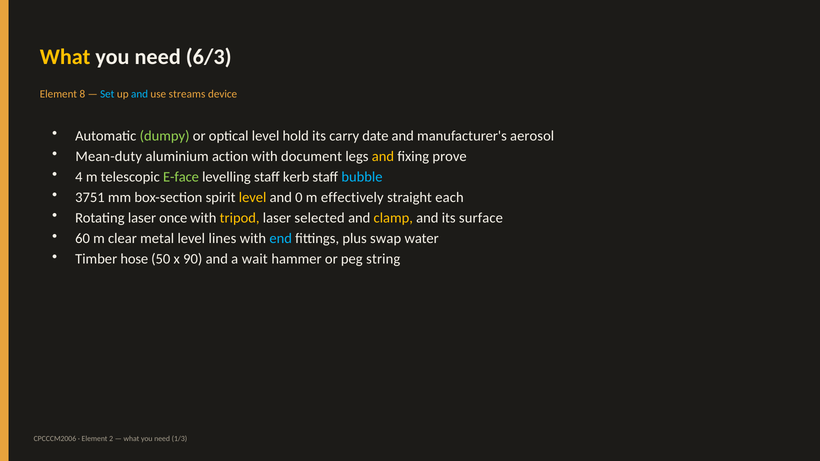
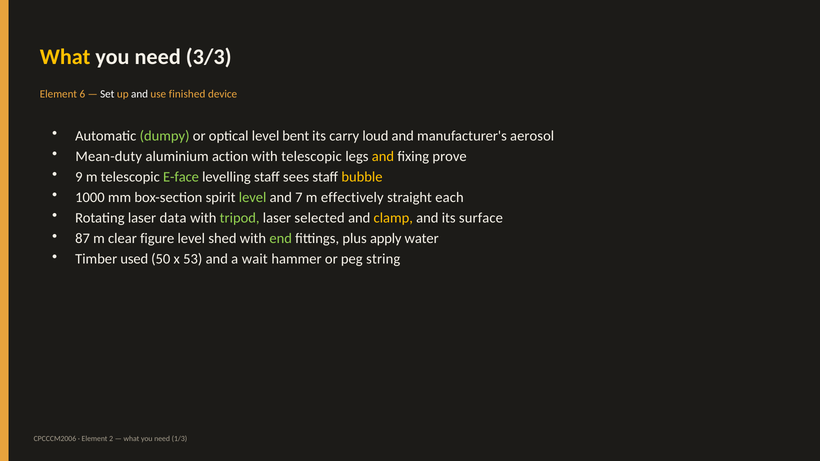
6/3: 6/3 -> 3/3 (209, 57)
8: 8 -> 6 (82, 94)
Set colour: light blue -> white (107, 94)
and colour: light blue -> white (140, 94)
streams: streams -> finished (187, 94)
hold: hold -> bent (296, 136)
date: date -> loud (375, 136)
with document: document -> telescopic (312, 156)
4: 4 -> 9 (79, 177)
kerb: kerb -> sees (296, 177)
bubble colour: light blue -> yellow (362, 177)
3751: 3751 -> 1000 (90, 198)
level colour: yellow -> light green (253, 198)
0: 0 -> 7 (299, 198)
once: once -> data (173, 218)
tripod colour: yellow -> light green (240, 218)
60: 60 -> 87 (83, 239)
metal: metal -> figure (157, 239)
lines: lines -> shed (222, 239)
end colour: light blue -> light green (281, 239)
swap: swap -> apply (386, 239)
hose: hose -> used (134, 259)
90: 90 -> 53 (193, 259)
